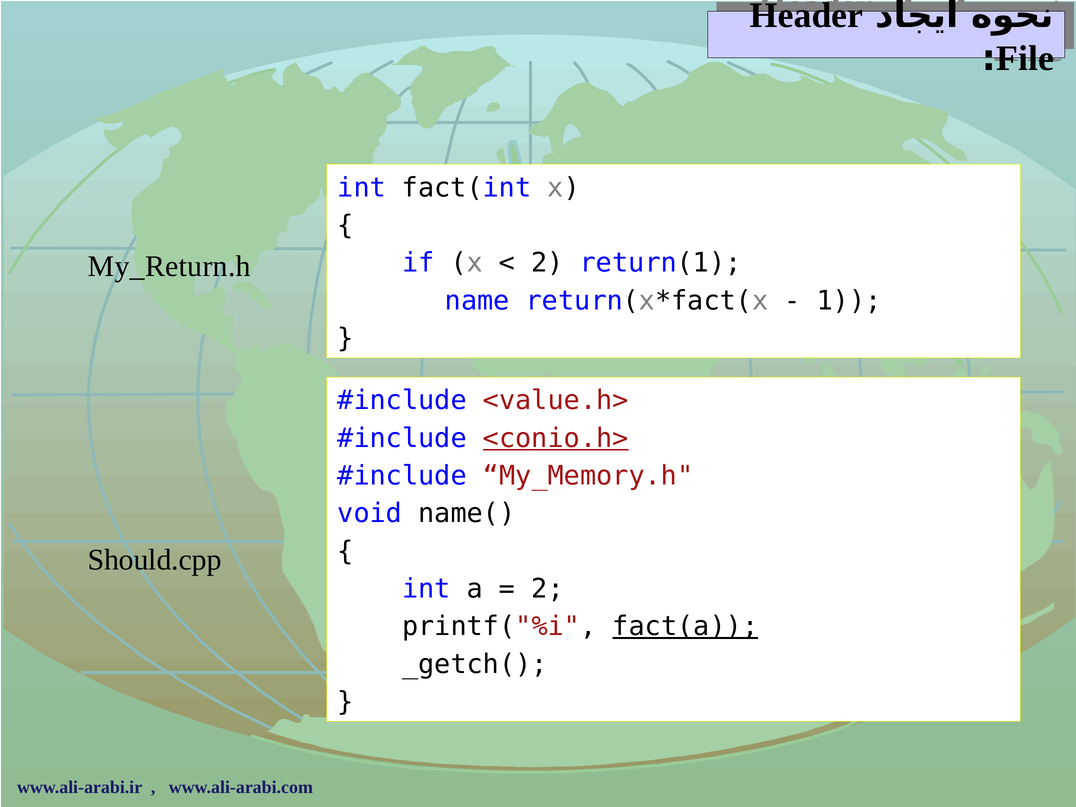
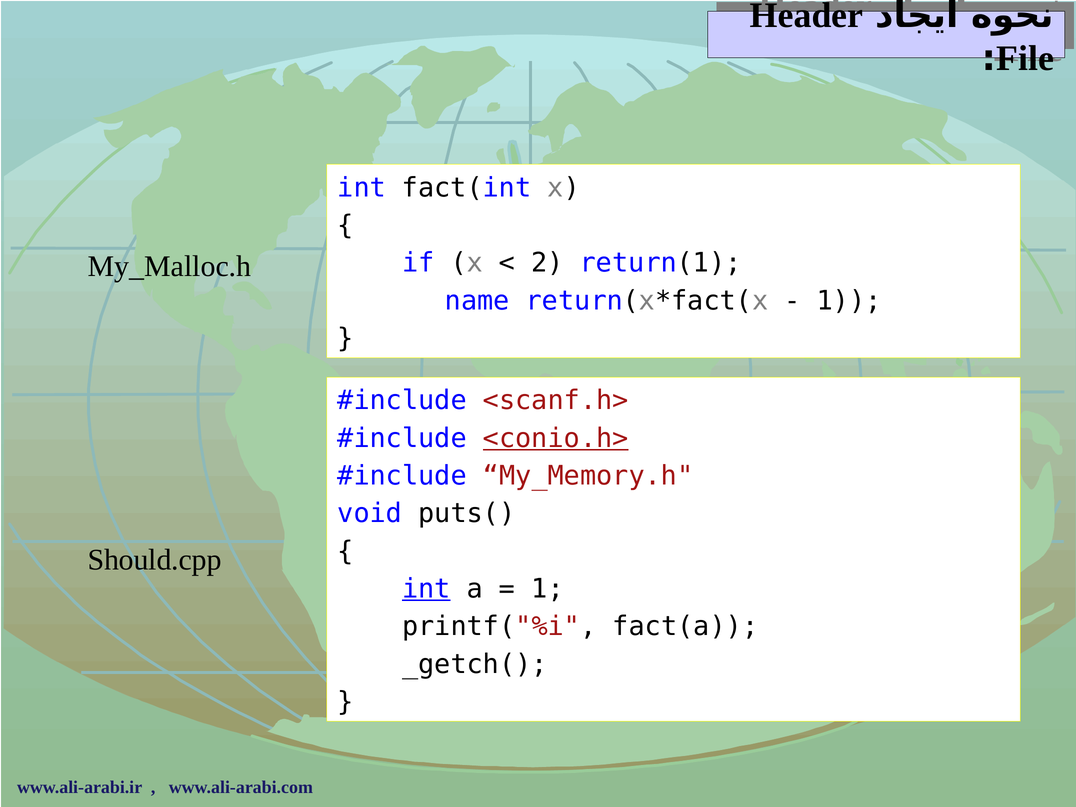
My_Return.h: My_Return.h -> My_Malloc.h (169, 266)
<value.h>: <value.h> -> <scanf.h> (556, 401)
name(: name( -> puts( (467, 513)
int underline: none -> present (426, 589)
2: 2 -> 1 (548, 589)
fact(a underline: present -> none (685, 626)
